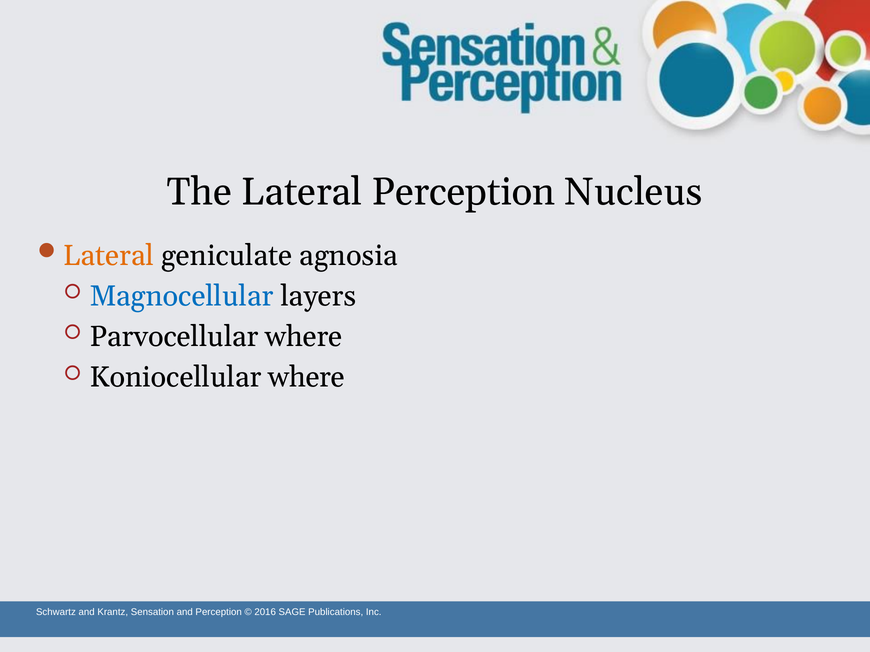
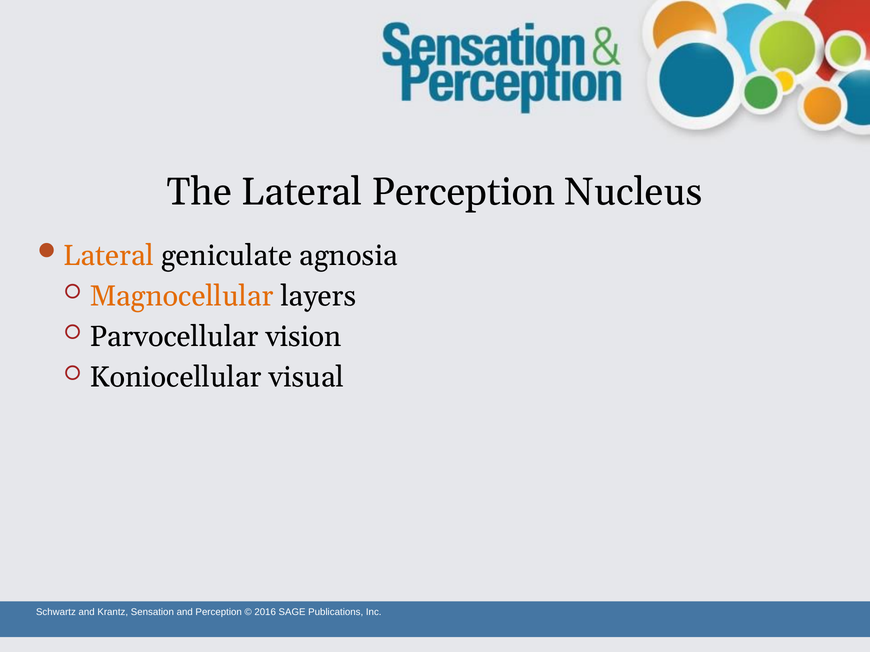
Magnocellular colour: blue -> orange (182, 296)
Parvocellular where: where -> vision (304, 337)
Koniocellular where: where -> visual (306, 378)
